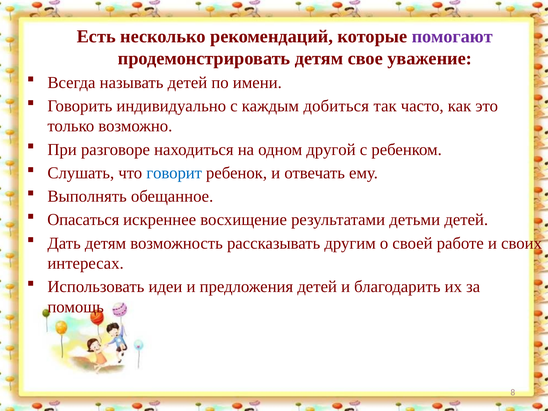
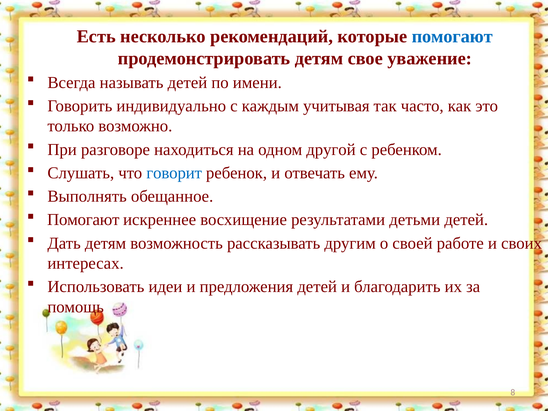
помогают colour: purple -> blue (452, 36)
добиться: добиться -> учитывая (336, 106)
Опасаться: Опасаться -> Помогают (83, 220)
